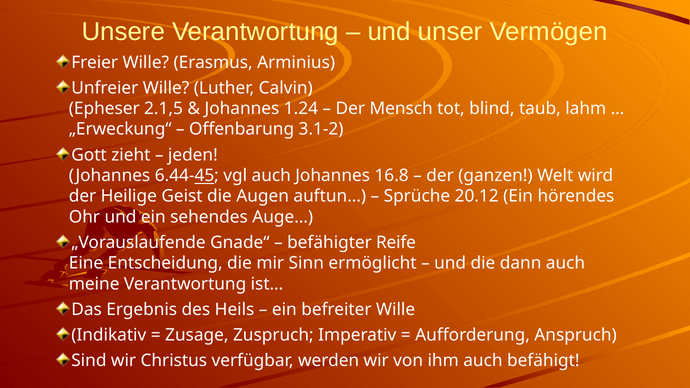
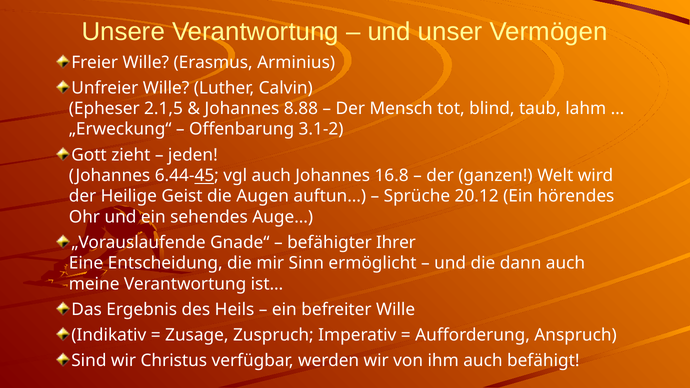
1.24: 1.24 -> 8.88 (301, 109)
Reife: Reife -> Ihrer (396, 243)
